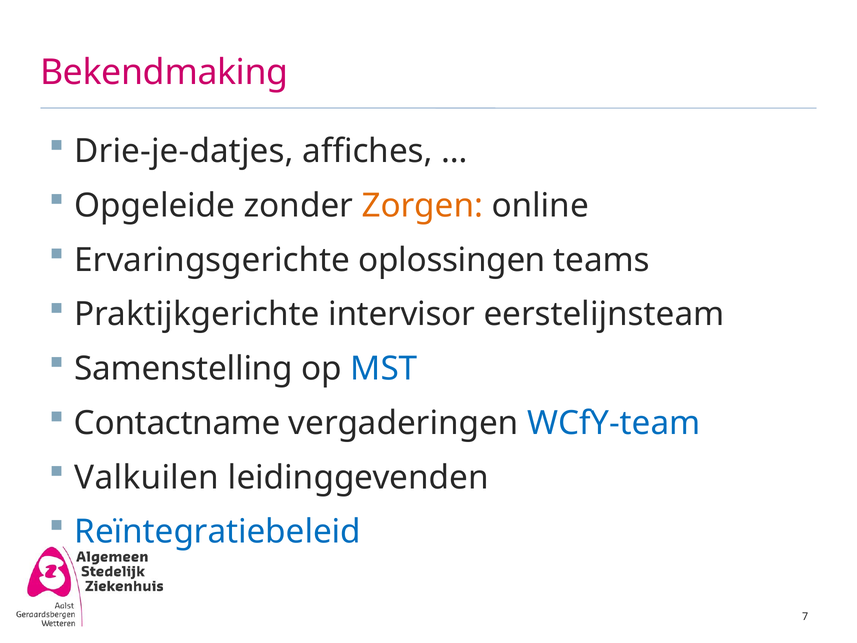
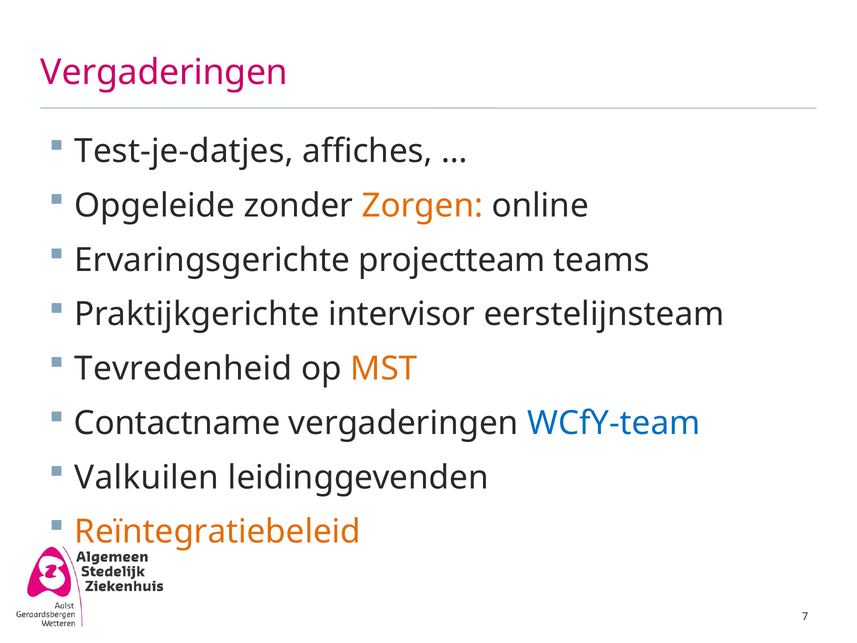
Bekendmaking: Bekendmaking -> Vergaderingen (164, 73)
Drie-je-datjes: Drie-je-datjes -> Test-je-datjes (184, 151)
oplossingen: oplossingen -> projectteam (452, 260)
Samenstelling: Samenstelling -> Tevredenheid (183, 369)
MST colour: blue -> orange (384, 369)
Reïntegratiebeleid colour: blue -> orange (218, 532)
